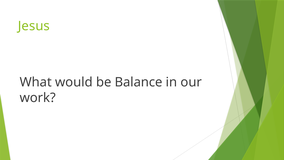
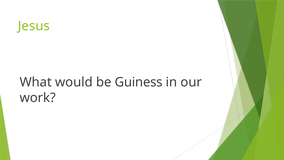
Balance: Balance -> Guiness (139, 82)
